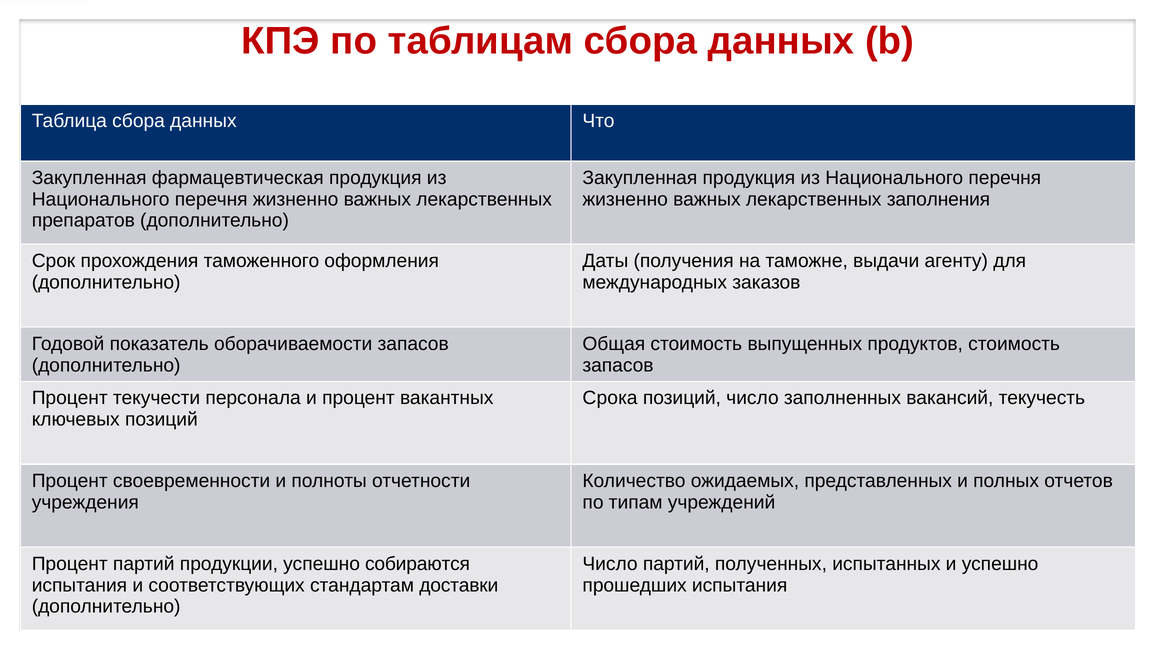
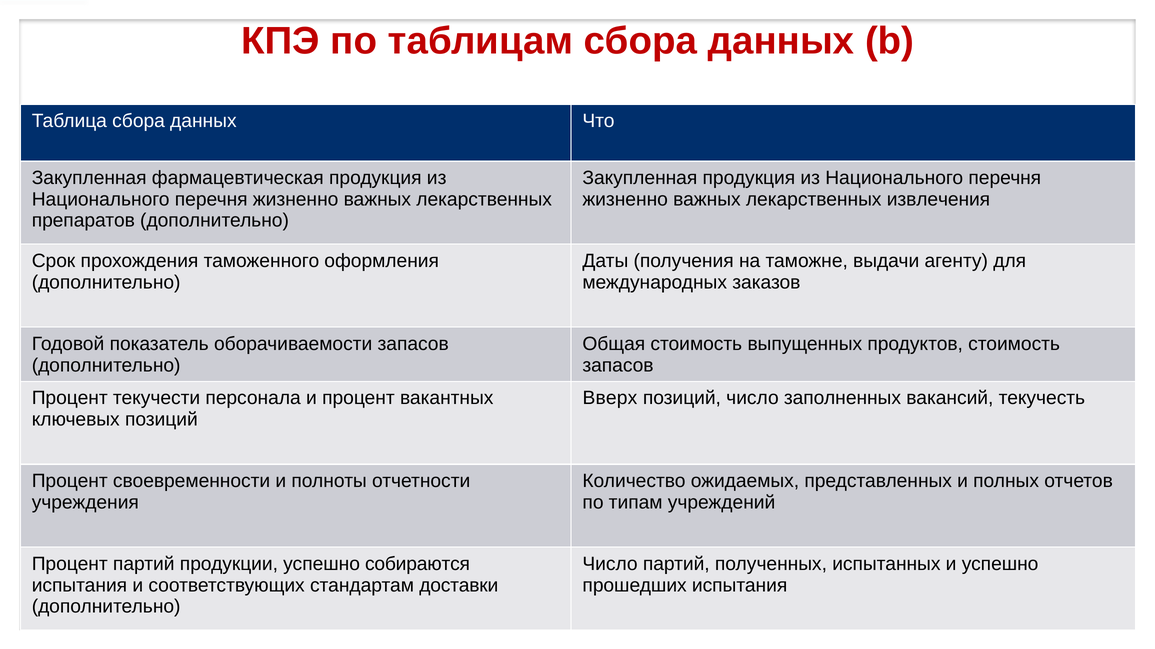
заполнения: заполнения -> извлечения (938, 199)
Срока: Срока -> Вверх (610, 398)
